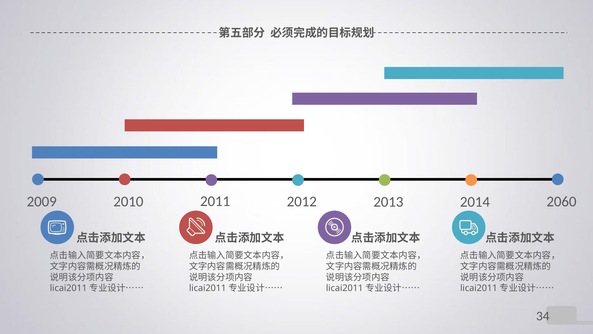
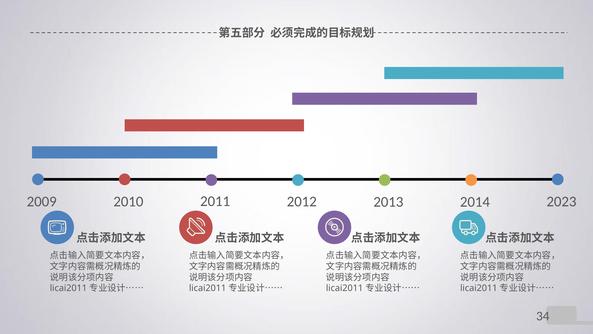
2060: 2060 -> 2023 (561, 201)
